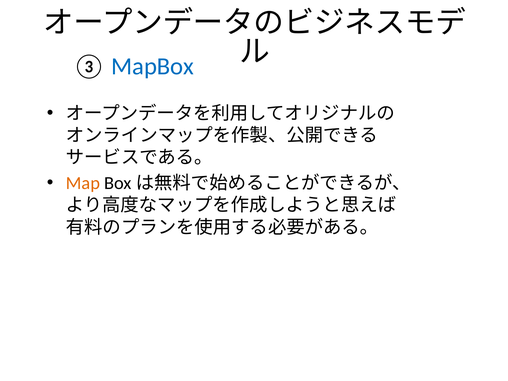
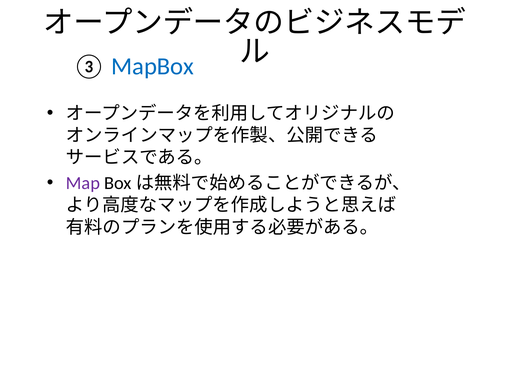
Map colour: orange -> purple (83, 183)
